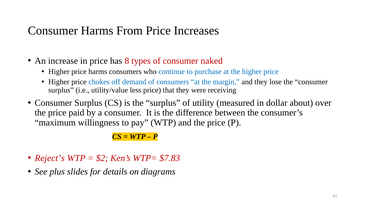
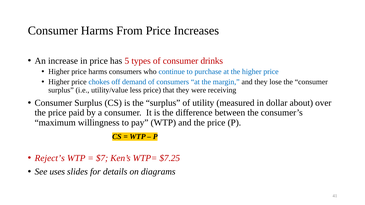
8: 8 -> 5 (127, 61)
naked: naked -> drinks (212, 61)
$2: $2 -> $7 (102, 158)
$7.83: $7.83 -> $7.25 (170, 158)
plus: plus -> uses (57, 172)
